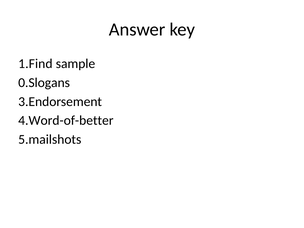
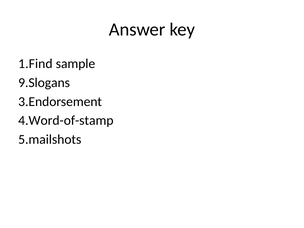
0.Slogans: 0.Slogans -> 9.Slogans (44, 83)
4.Word-of-better: 4.Word-of-better -> 4.Word-of-stamp (66, 121)
